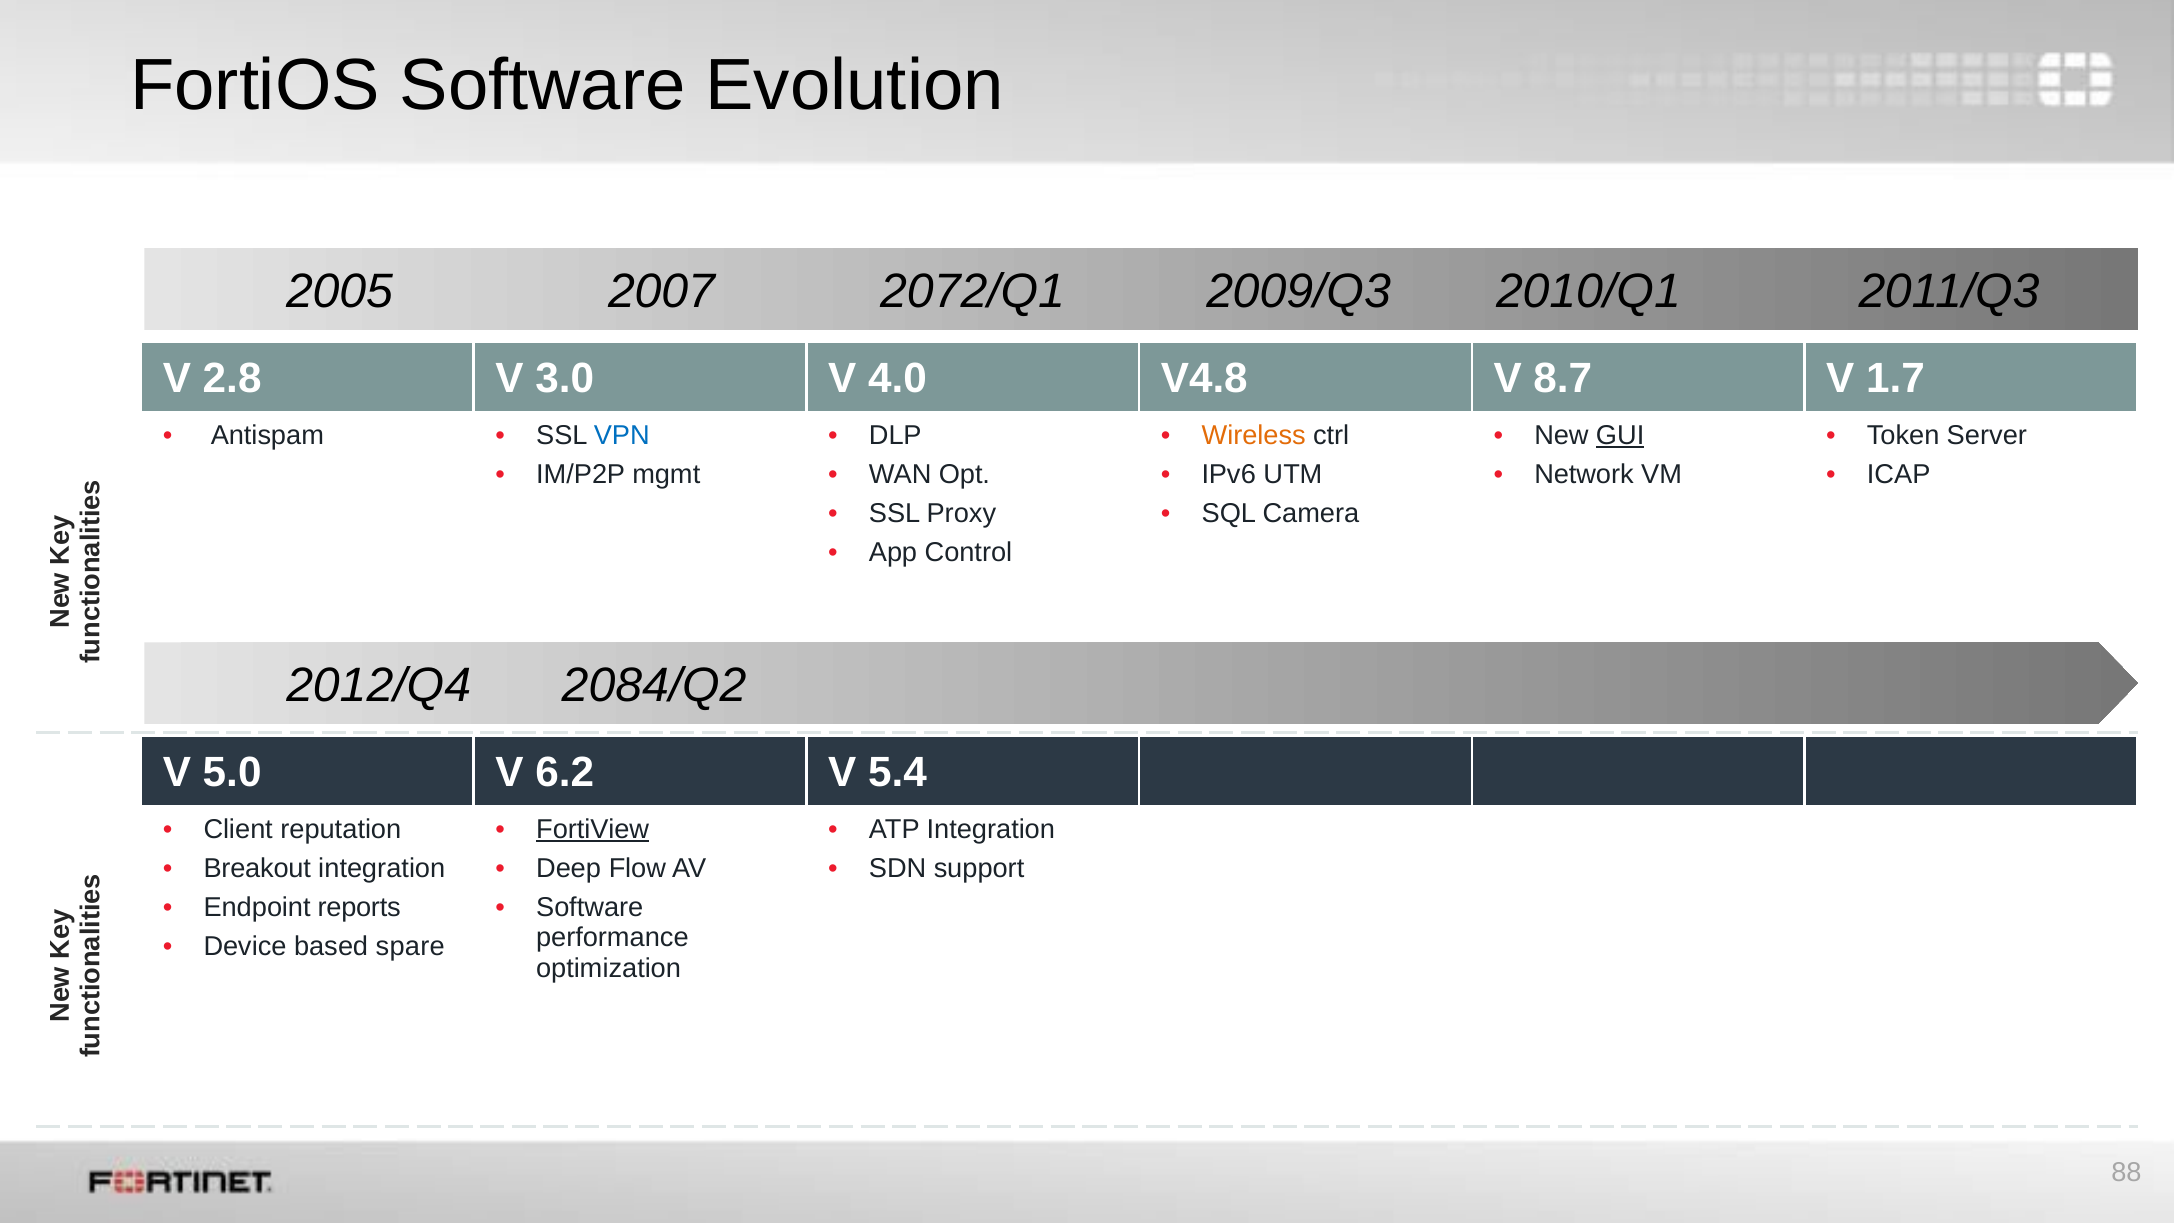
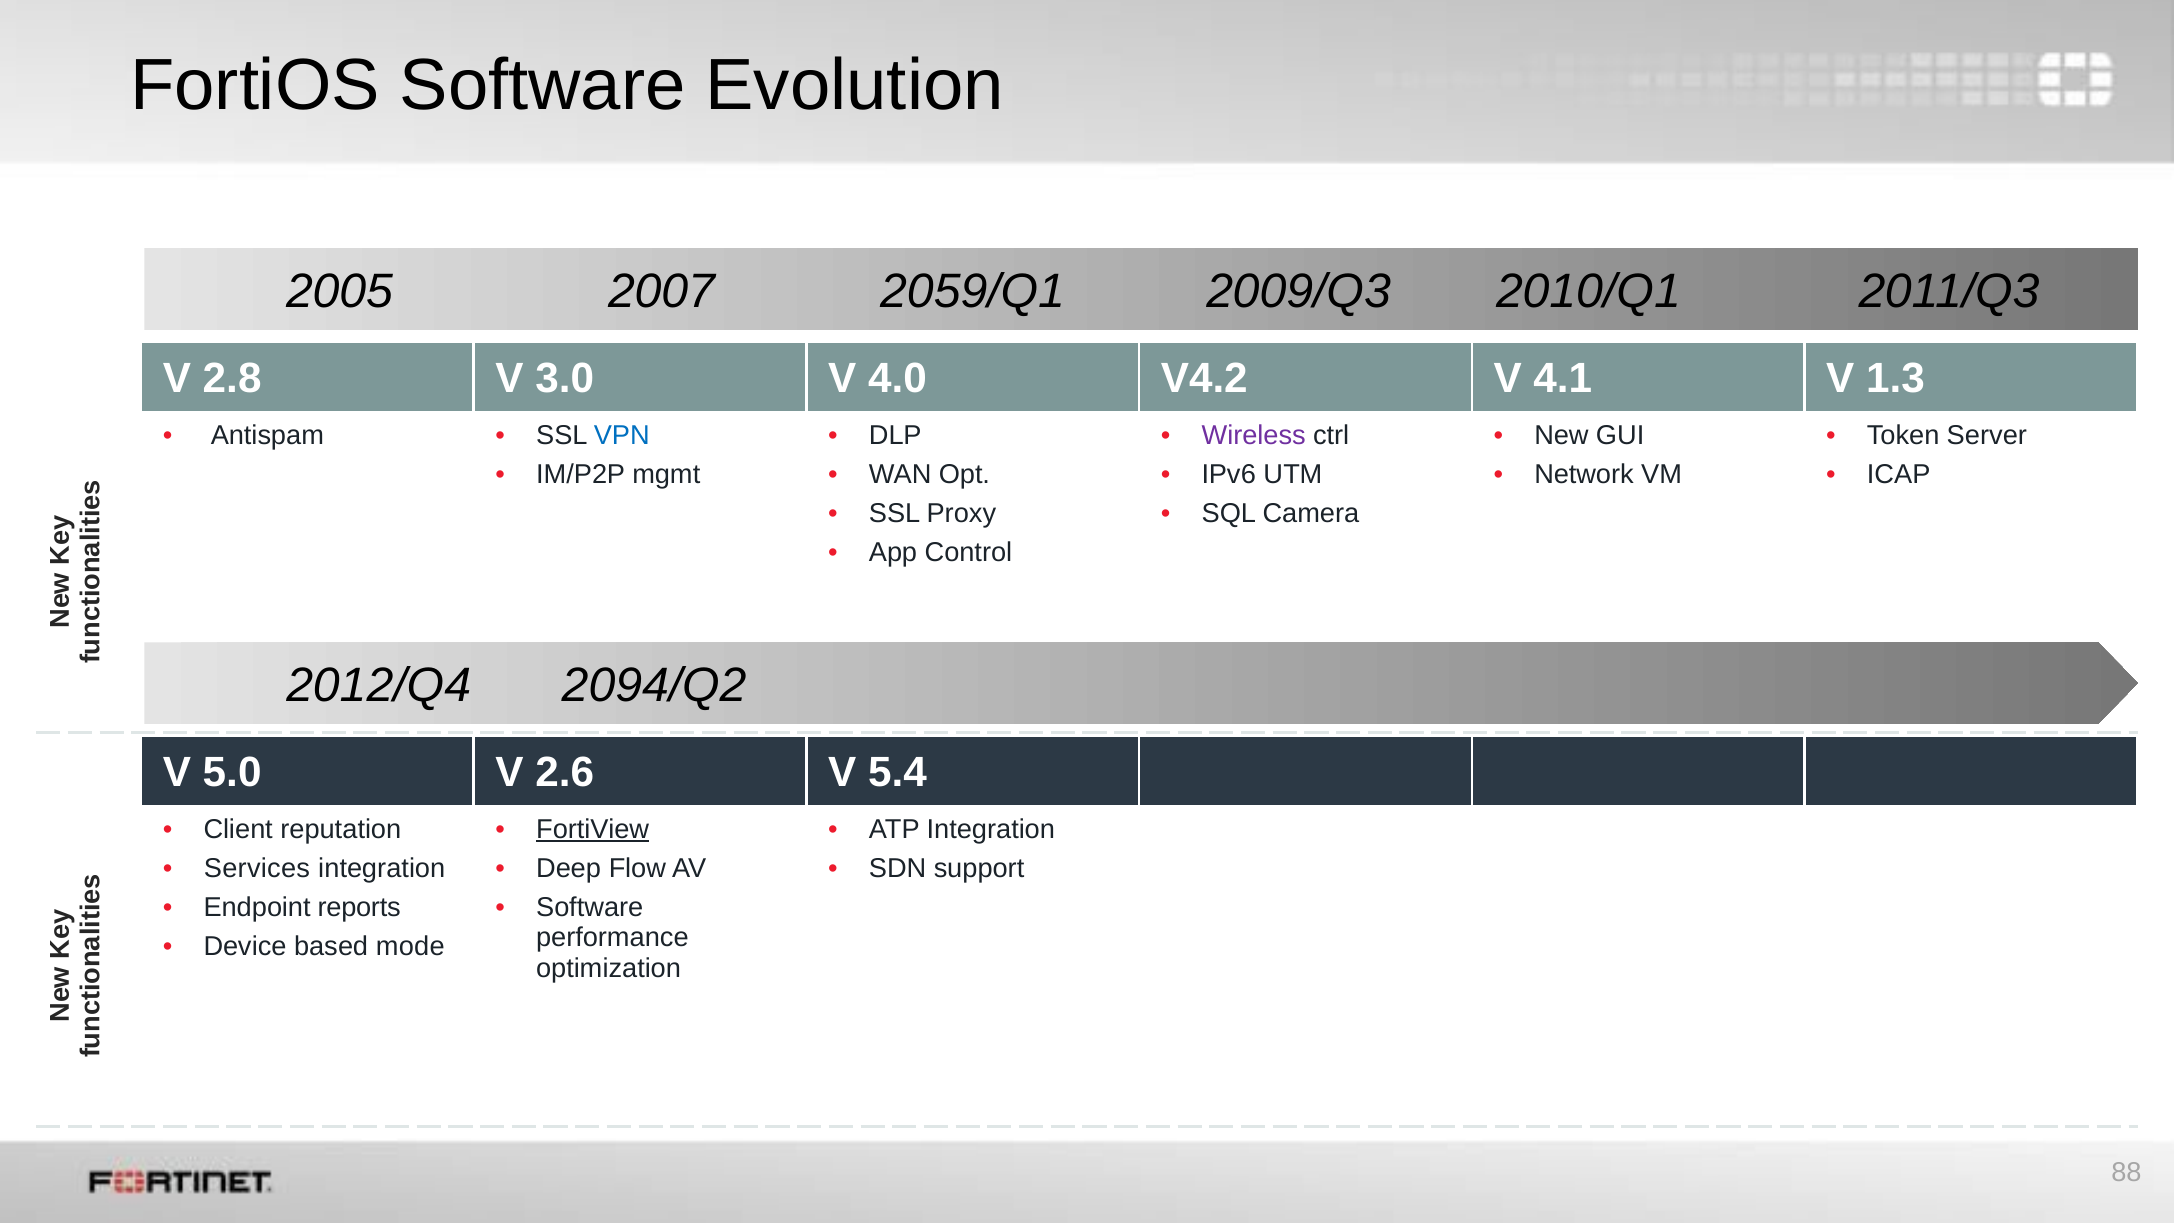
2072/Q1: 2072/Q1 -> 2059/Q1 (973, 291)
V4.8: V4.8 -> V4.2 (1204, 378)
8.7: 8.7 -> 4.1 (1563, 378)
1.7: 1.7 -> 1.3 (1896, 378)
Wireless colour: orange -> purple (1254, 435)
GUI underline: present -> none (1620, 435)
2084/Q2: 2084/Q2 -> 2094/Q2 (654, 685)
6.2: 6.2 -> 2.6 (565, 772)
Breakout: Breakout -> Services (257, 868)
spare: spare -> mode (410, 947)
